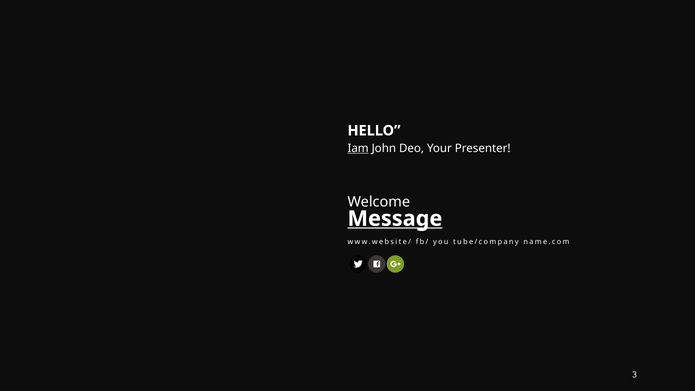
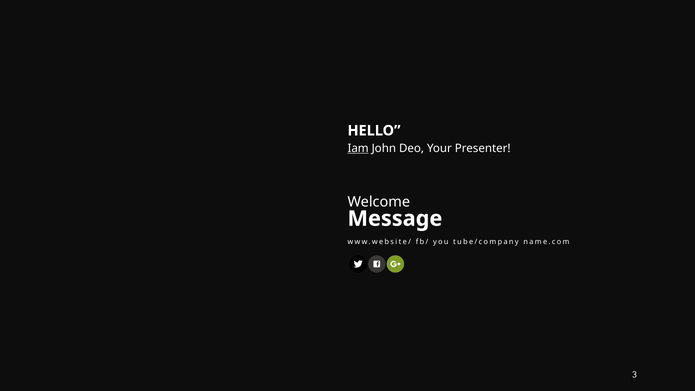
Message underline: present -> none (395, 219)
